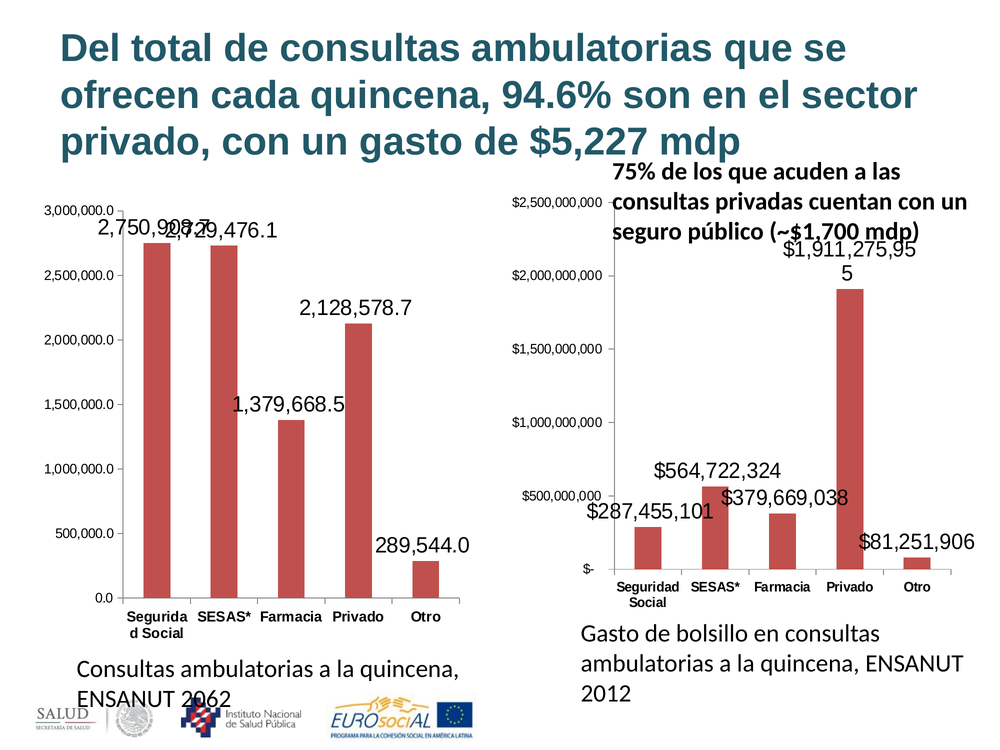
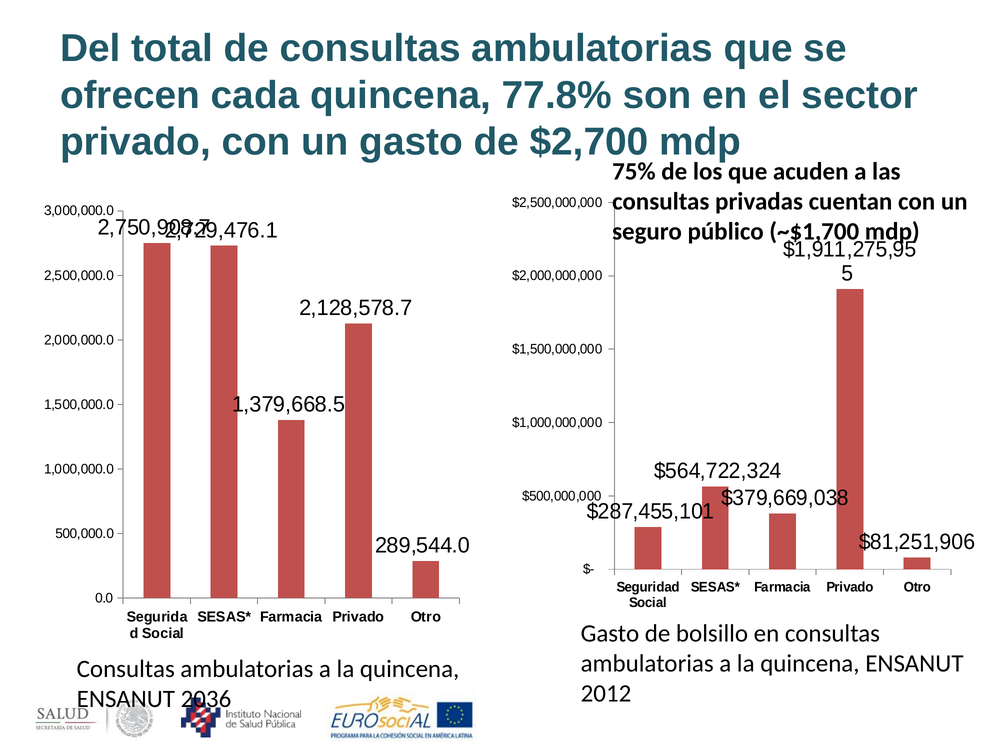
94.6%: 94.6% -> 77.8% (557, 95)
$5,227: $5,227 -> $2,700 (589, 142)
2062: 2062 -> 2036 (206, 699)
